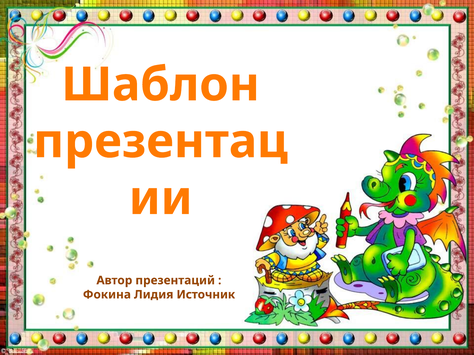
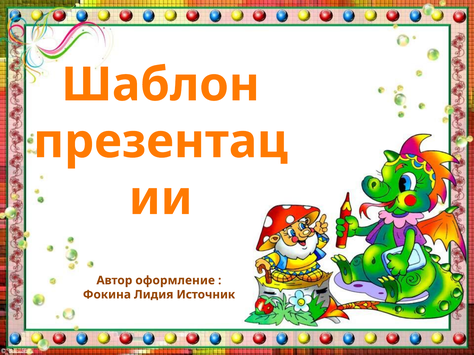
презентаций: презентаций -> оформление (175, 281)
